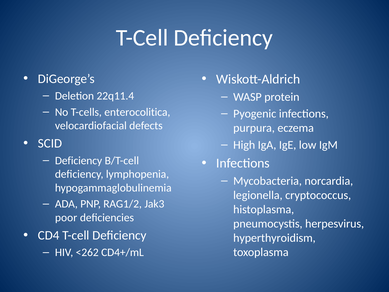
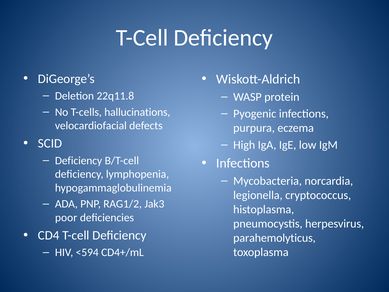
22q11.4: 22q11.4 -> 22q11.8 (115, 96)
enterocolitica: enterocolitica -> hallucinations (137, 112)
hyperthyroidism: hyperthyroidism -> parahemolyticus (274, 238)
<262: <262 -> <594 (87, 252)
